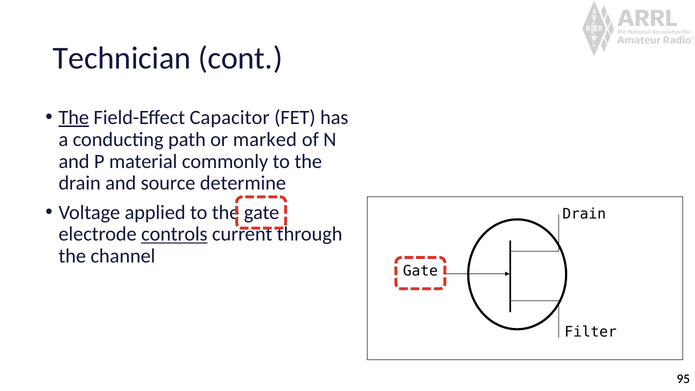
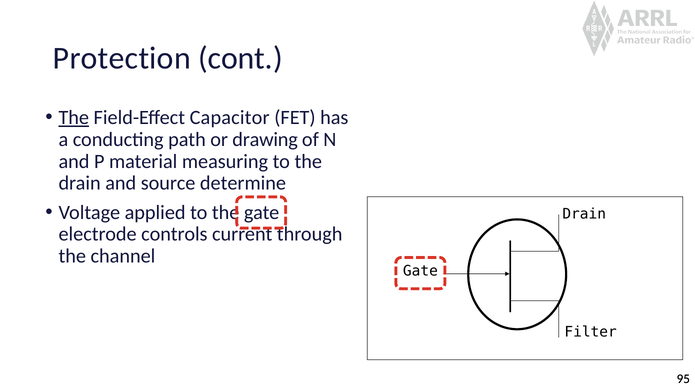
Technician: Technician -> Protection (122, 58)
marked: marked -> drawing (265, 139)
commonly: commonly -> measuring (225, 161)
controls underline: present -> none (174, 234)
